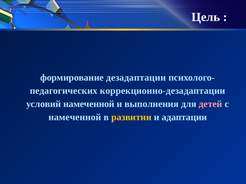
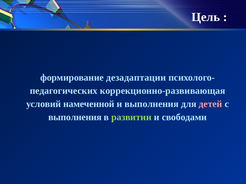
коррекционно-дезадаптации: коррекционно-дезадаптации -> коррекционно-развивающая (163, 91)
намеченной: намеченной -> выполнения (75, 117)
развитии colour: yellow -> light green (131, 117)
адаптации: адаптации -> свободами (184, 117)
